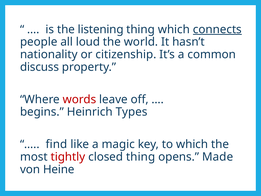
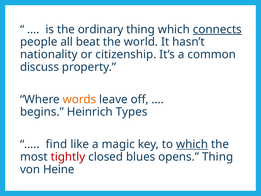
listening: listening -> ordinary (101, 29)
loud: loud -> beat (88, 42)
words colour: red -> orange (79, 99)
which underline: none -> present (192, 144)
closed thing: thing -> blues (141, 157)
opens Made: Made -> Thing (218, 157)
